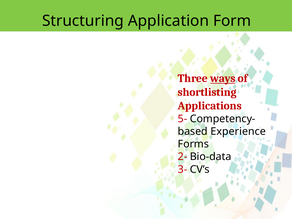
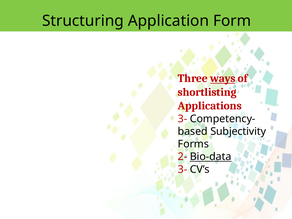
5-: 5- -> 3- (182, 119)
Experience: Experience -> Subjectivity (238, 131)
Bio-data underline: none -> present (211, 157)
